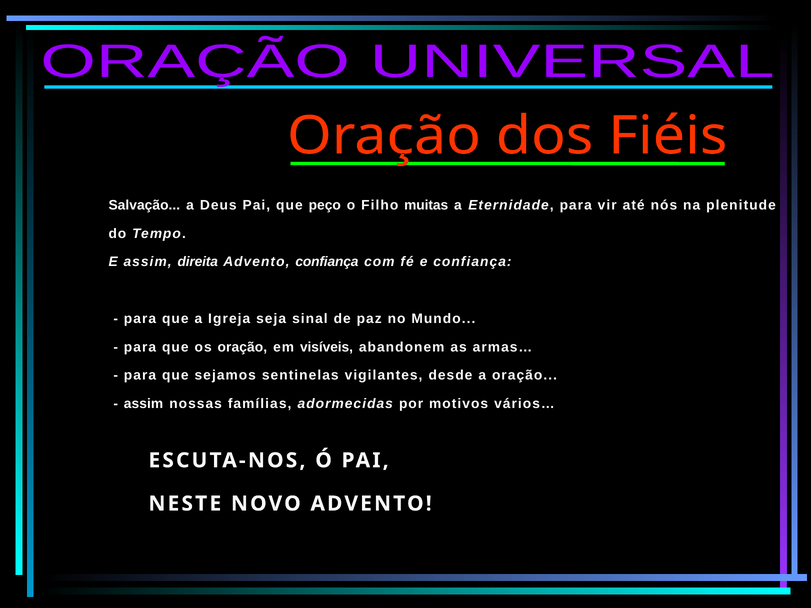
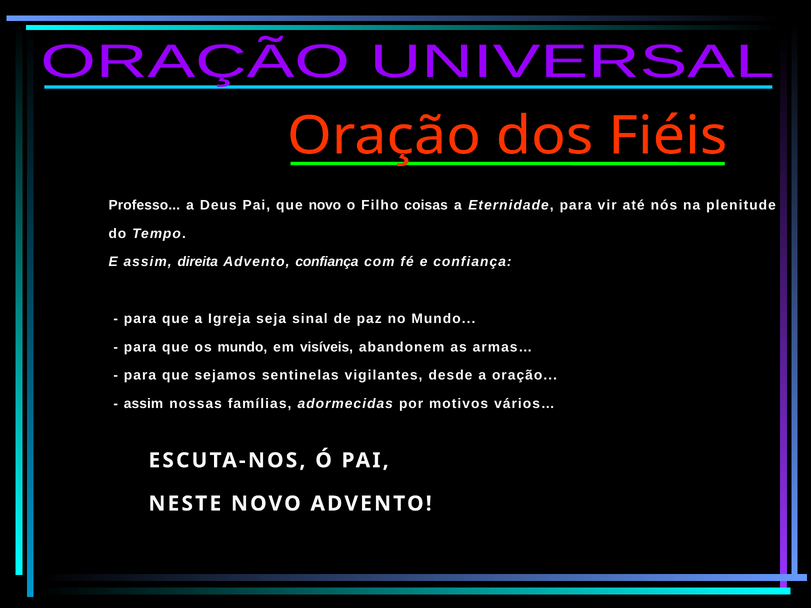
Salvação: Salvação -> Professo (144, 205)
que peço: peço -> novo (325, 205)
muitas: muitas -> coisas (426, 205)
os oração: oração -> mundo (242, 347)
